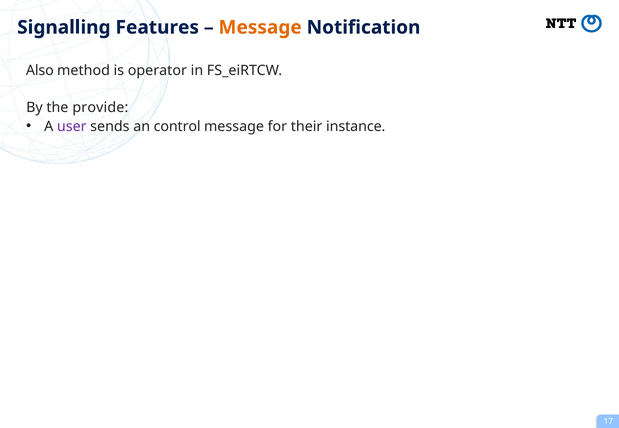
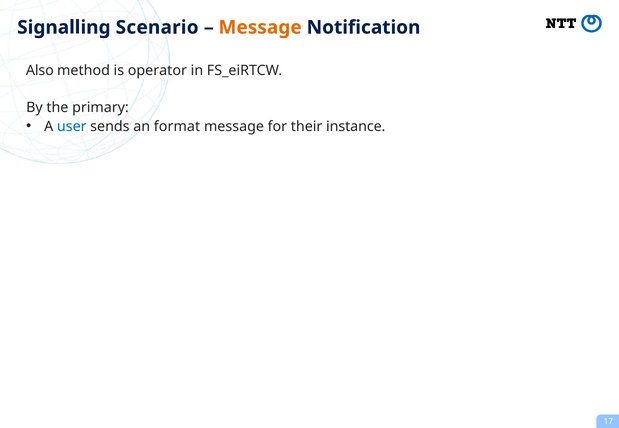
Features: Features -> Scenario (157, 27)
provide: provide -> primary (100, 108)
user colour: purple -> blue (72, 127)
control: control -> format (177, 127)
